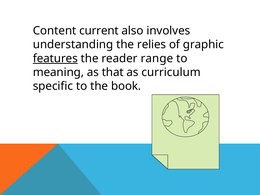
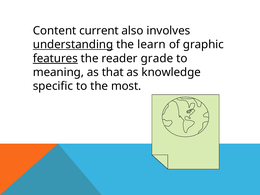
understanding underline: none -> present (73, 45)
relies: relies -> learn (151, 45)
range: range -> grade (157, 58)
curriculum: curriculum -> knowledge (171, 72)
book: book -> most (126, 86)
